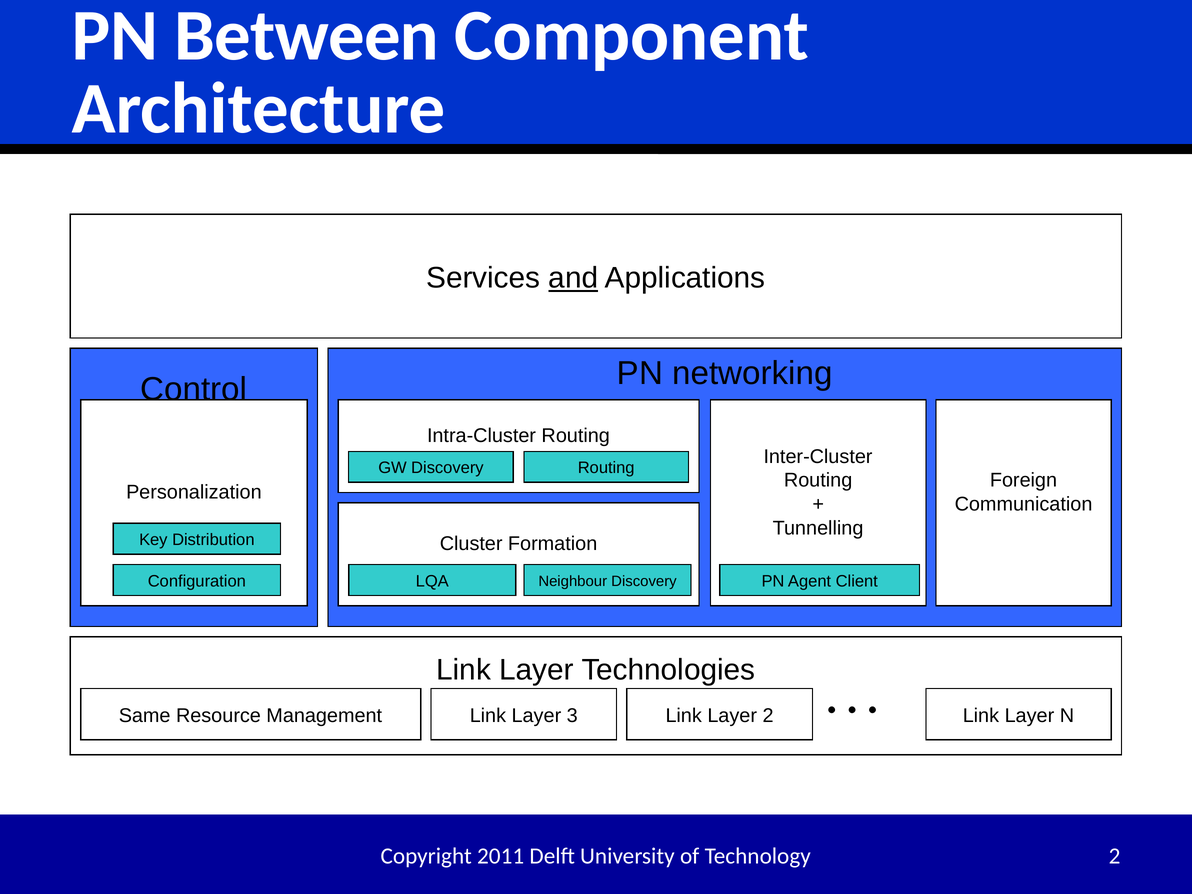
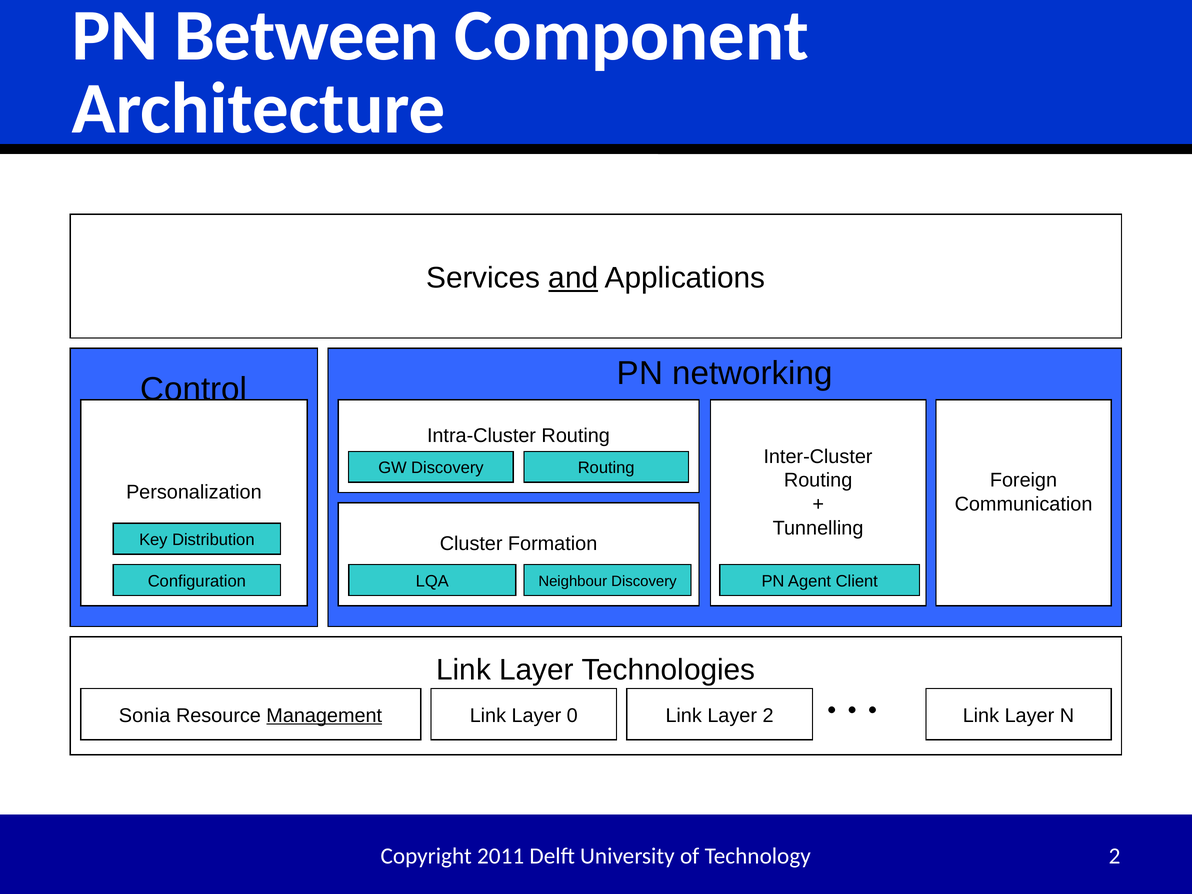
Same: Same -> Sonia (145, 716)
Management underline: none -> present (324, 716)
3: 3 -> 0 (572, 716)
